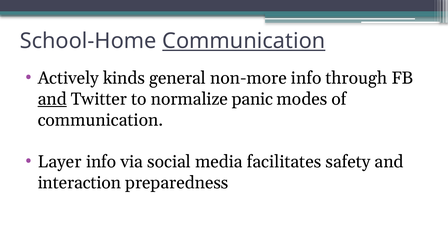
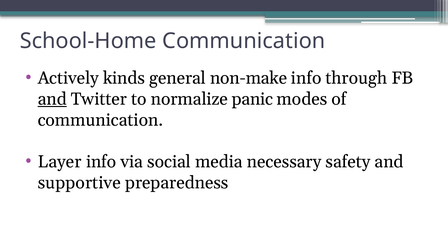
Communication underline: present -> none (244, 41)
non-more: non-more -> non-make (249, 78)
facilitates: facilitates -> necessary (284, 162)
interaction: interaction -> supportive (79, 183)
